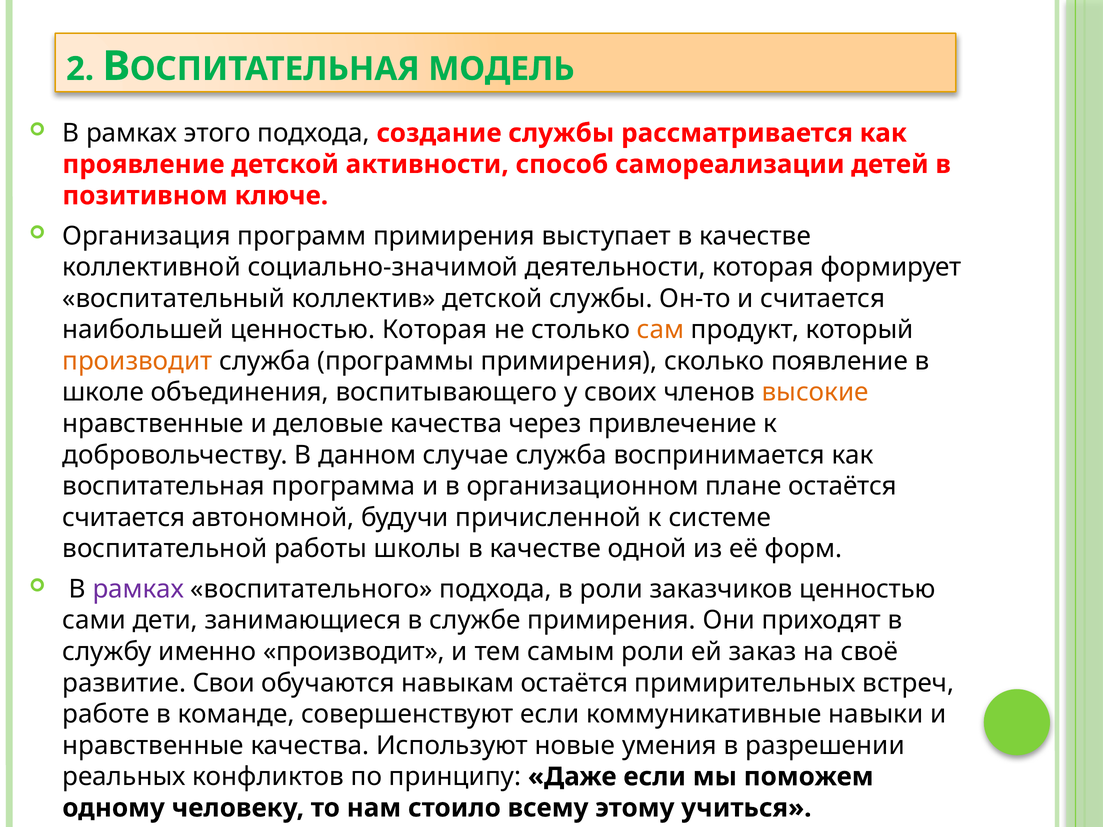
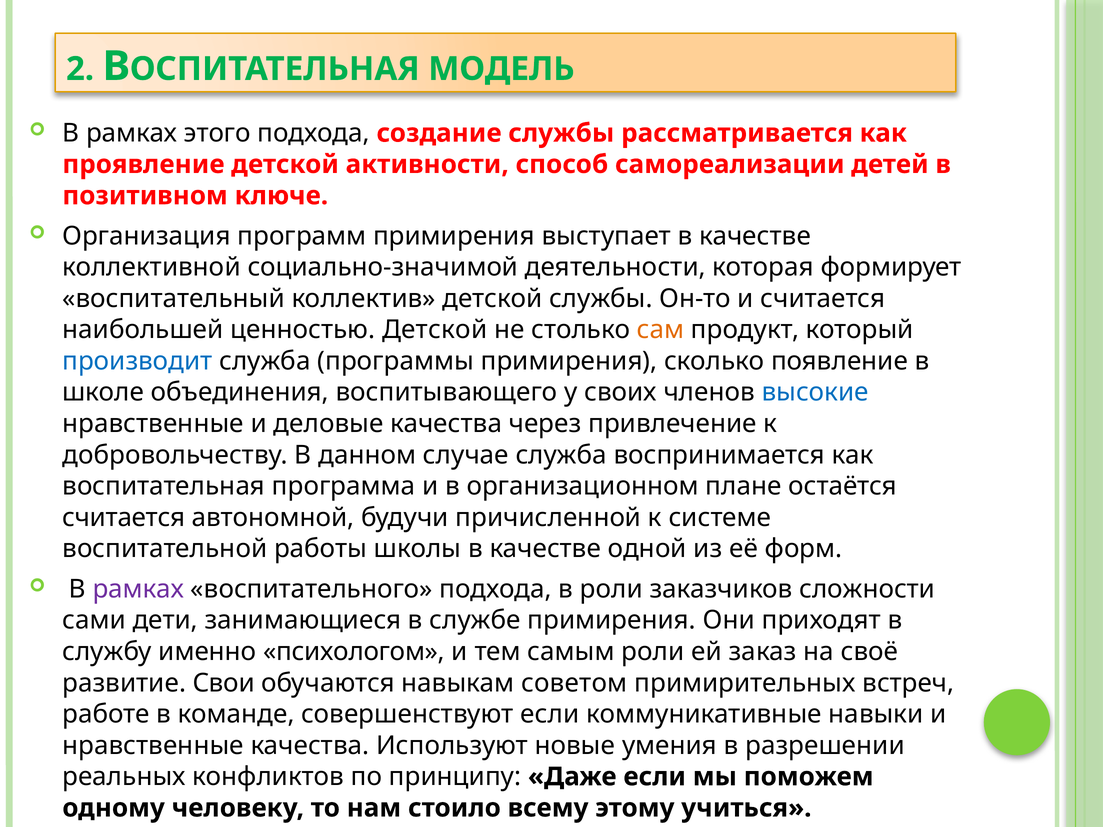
ценностью Которая: Которая -> Детской (435, 330)
производит colour: orange -> blue (137, 361)
высокие colour: orange -> blue (815, 393)
заказчиков ценностью: ценностью -> сложности (867, 589)
именно производит: производит -> психологом (354, 652)
навыкам остаётся: остаётся -> советом (574, 683)
